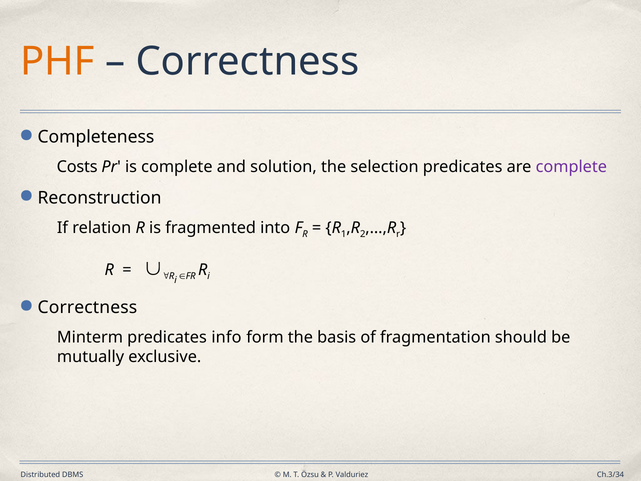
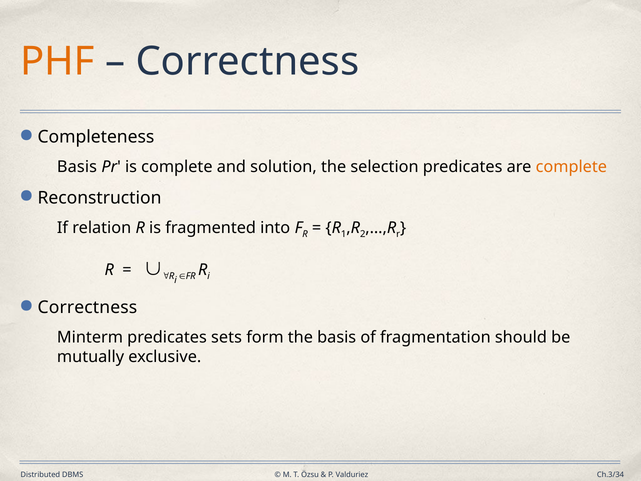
Costs: Costs -> Basis (77, 167)
complete colour: purple -> orange (571, 167)
info: info -> sets (227, 337)
